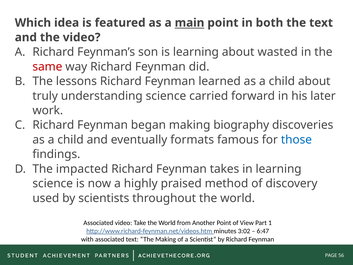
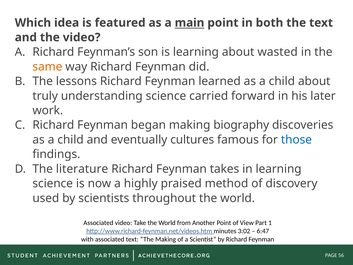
same colour: red -> orange (47, 67)
formats: formats -> cultures (192, 140)
impacted: impacted -> literature (82, 169)
